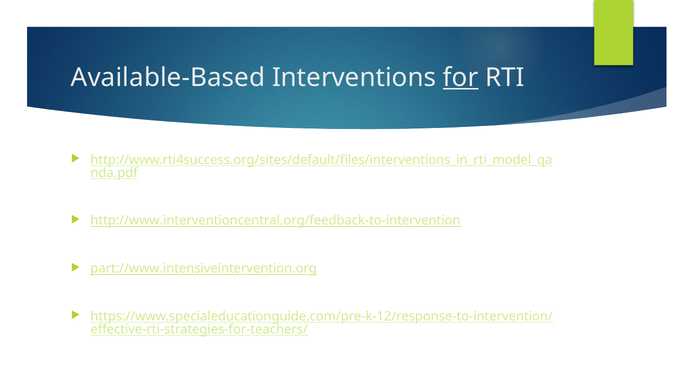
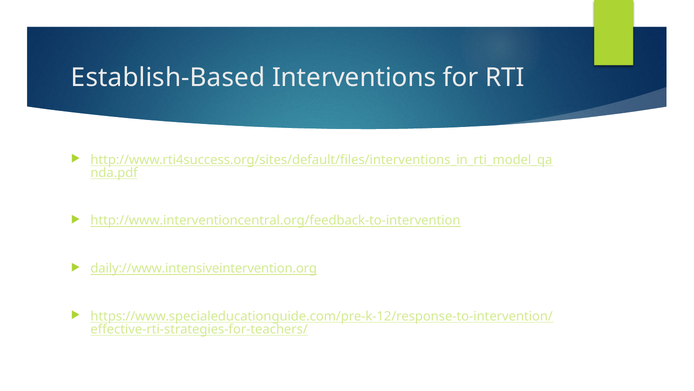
Available-Based: Available-Based -> Establish-Based (168, 77)
for underline: present -> none (461, 77)
part://www.intensiveintervention.org: part://www.intensiveintervention.org -> daily://www.intensiveintervention.org (204, 268)
